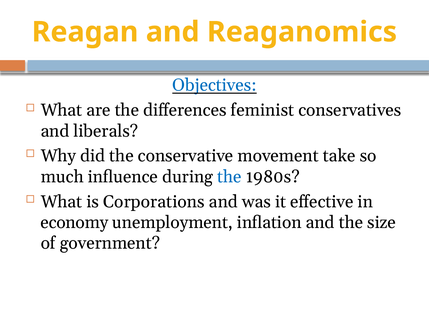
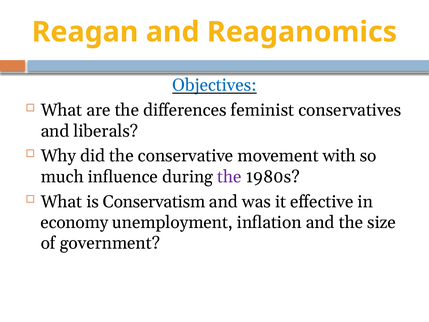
take: take -> with (339, 156)
the colour: blue -> purple (229, 177)
Corporations: Corporations -> Conservatism (154, 202)
